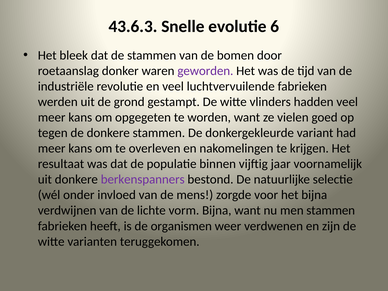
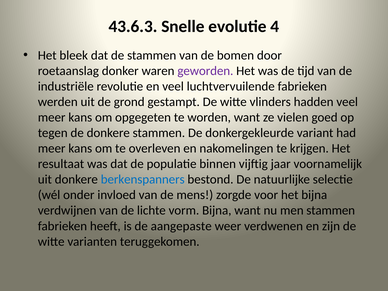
6: 6 -> 4 (275, 26)
berkenspanners colour: purple -> blue (143, 179)
organismen: organismen -> aangepaste (181, 226)
